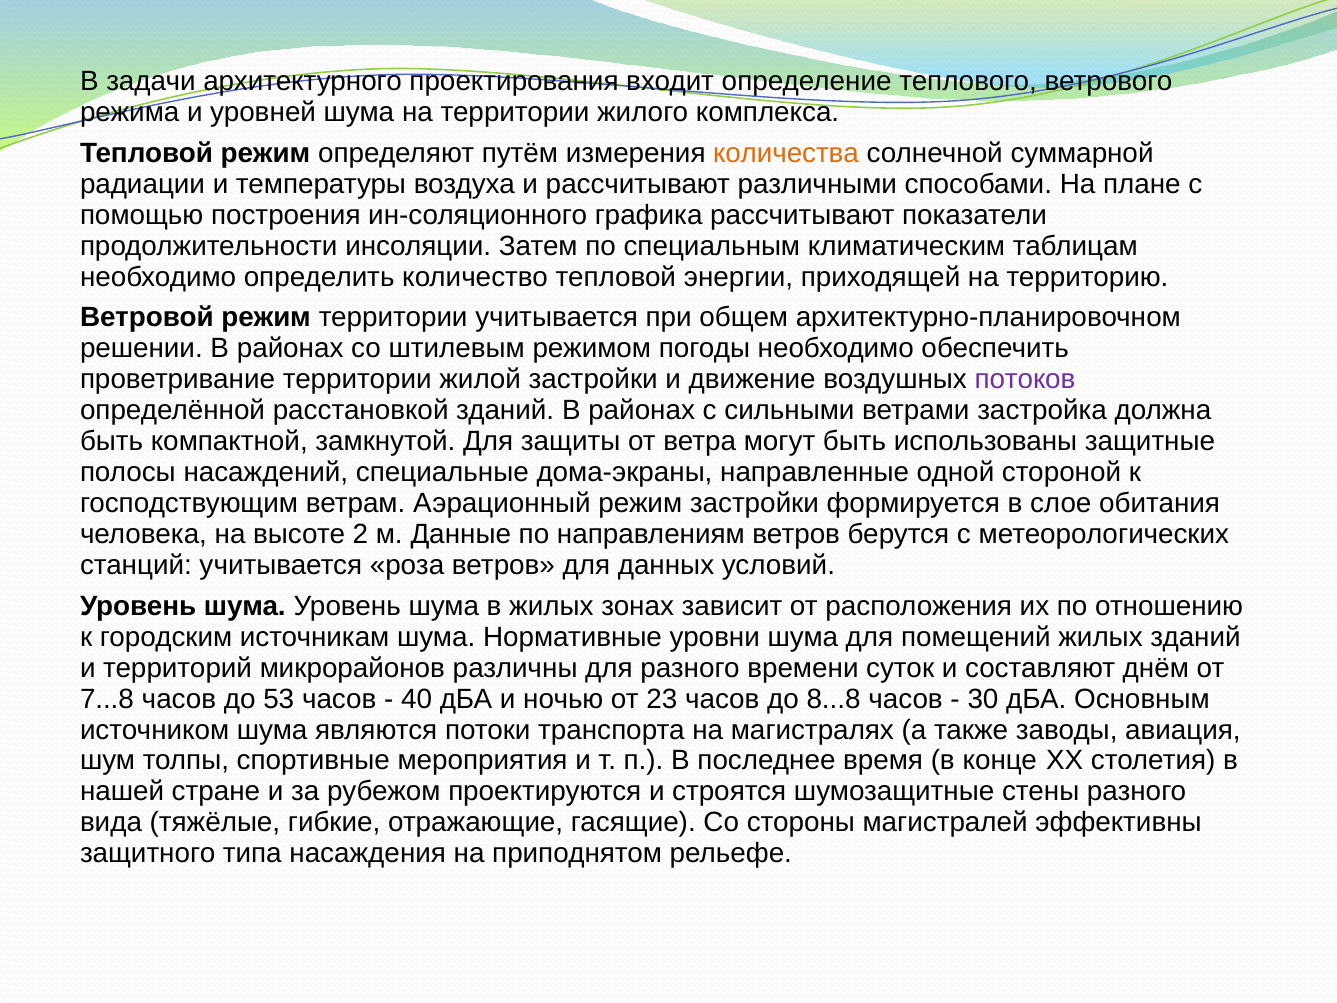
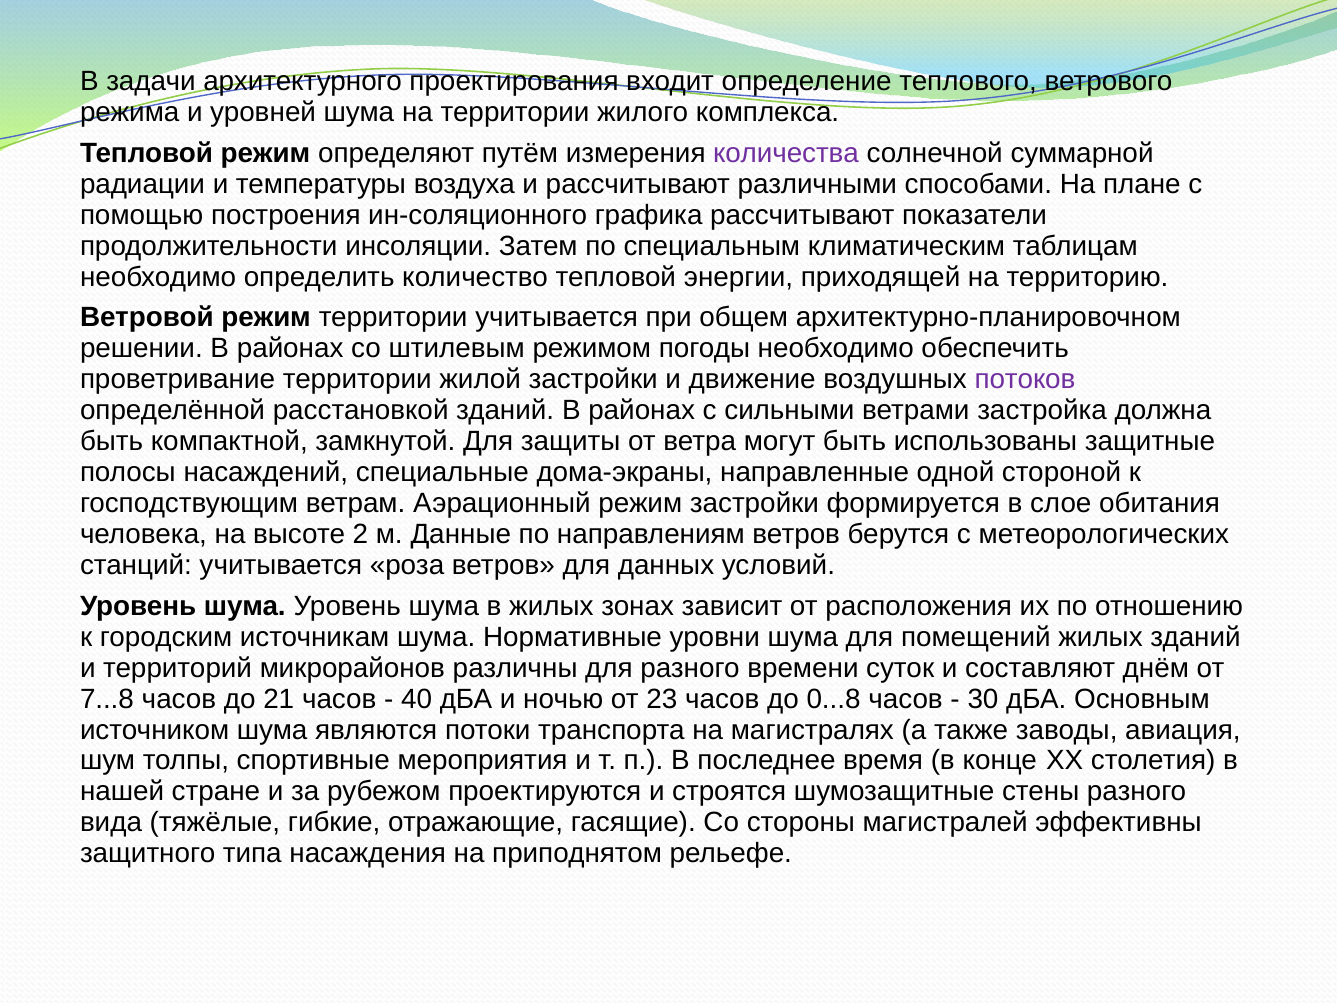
количества colour: orange -> purple (786, 153)
53: 53 -> 21 (279, 699)
8...8: 8...8 -> 0...8 (834, 699)
